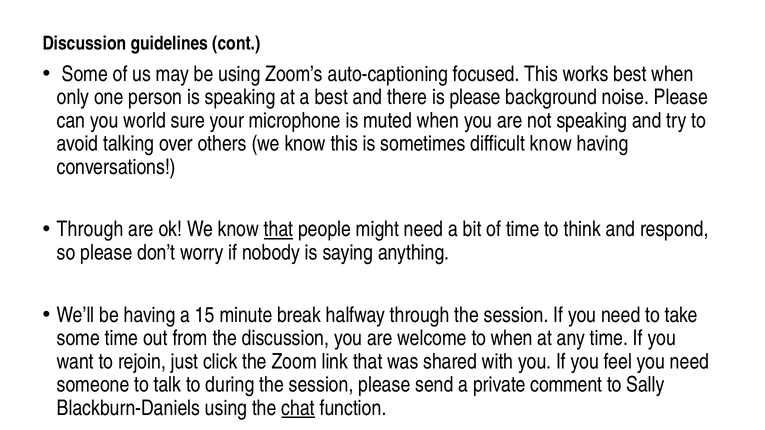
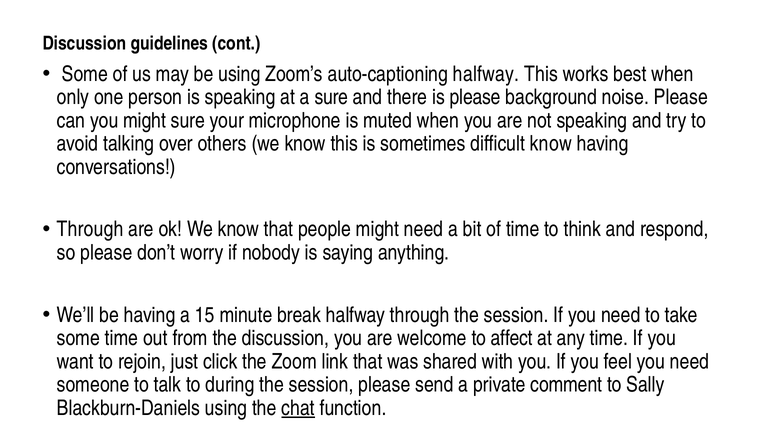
auto-captioning focused: focused -> halfway (486, 74)
a best: best -> sure (331, 97)
you world: world -> might (145, 121)
that underline: present -> none (279, 230)
to when: when -> affect (512, 339)
